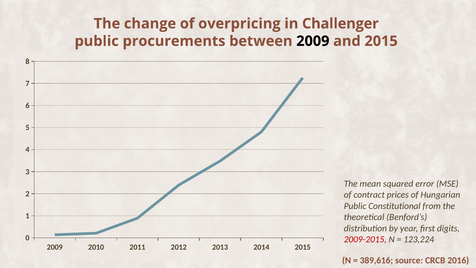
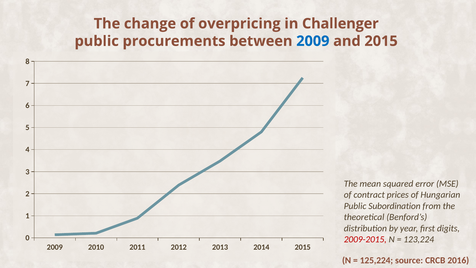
2009 colour: black -> blue (313, 41)
Constitutional: Constitutional -> Subordination (394, 206)
389,616: 389,616 -> 125,224 (376, 260)
